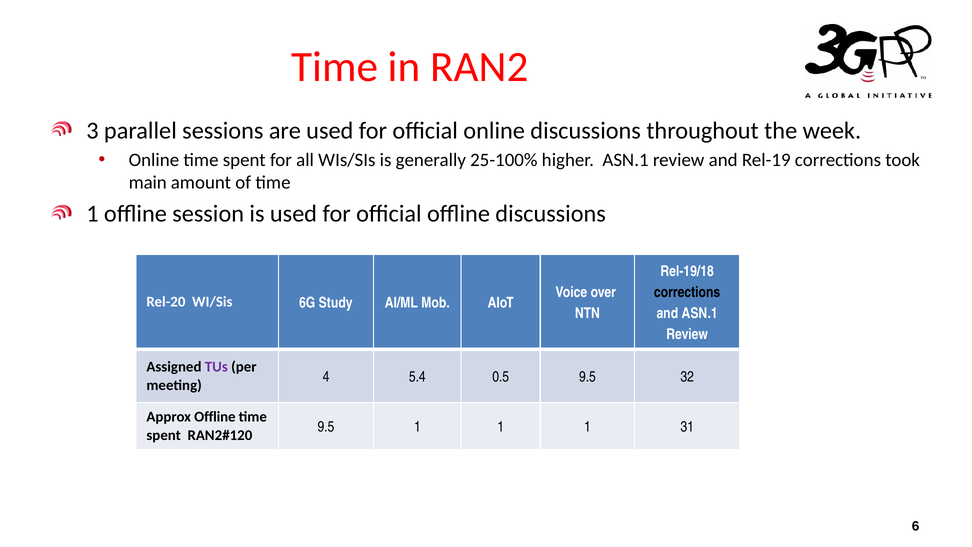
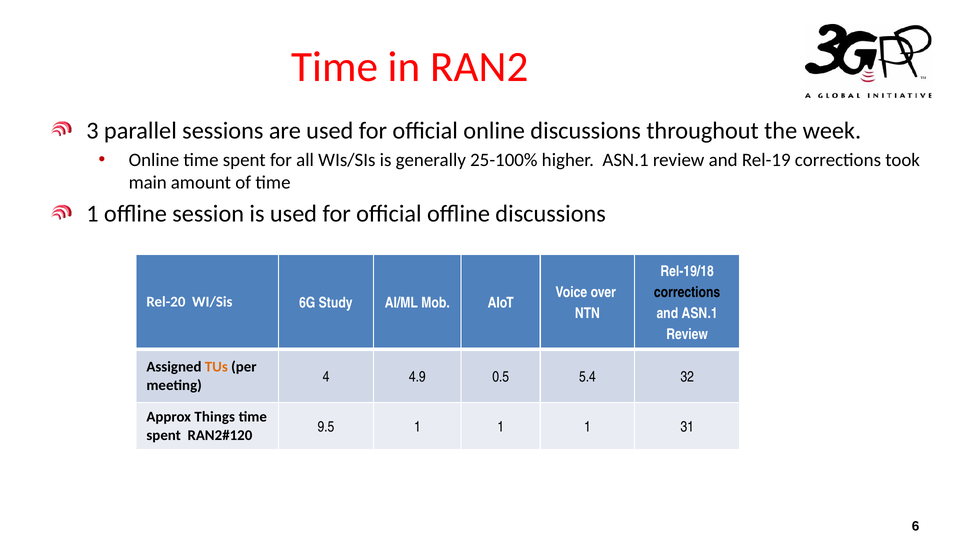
TUs colour: purple -> orange (216, 367)
5.4: 5.4 -> 4.9 (417, 377)
0.5 9.5: 9.5 -> 5.4 (587, 377)
Approx Offline: Offline -> Things (215, 417)
